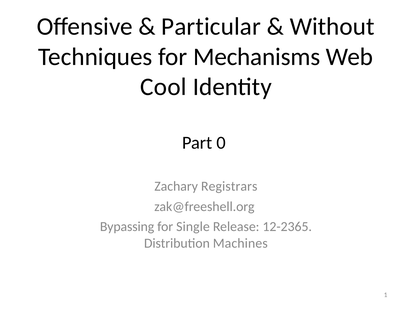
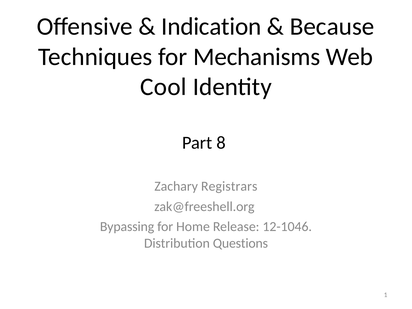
Particular: Particular -> Indication (211, 27)
Without: Without -> Because (332, 27)
0: 0 -> 8 (221, 143)
Single: Single -> Home (193, 227)
12-2365: 12-2365 -> 12-1046 (287, 227)
Machines: Machines -> Questions (240, 243)
